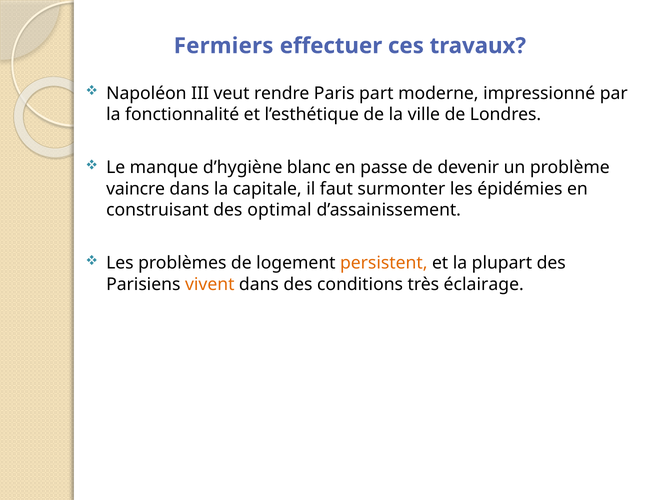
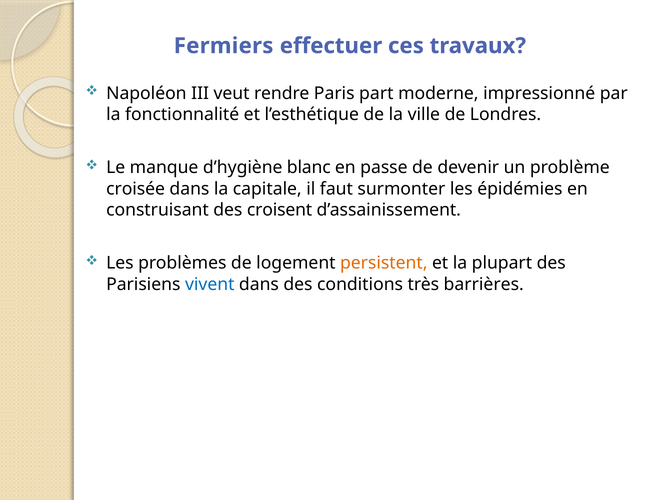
vaincre: vaincre -> croisée (136, 189)
optimal: optimal -> croisent (280, 210)
vivent colour: orange -> blue (210, 284)
éclairage: éclairage -> barrières (484, 284)
